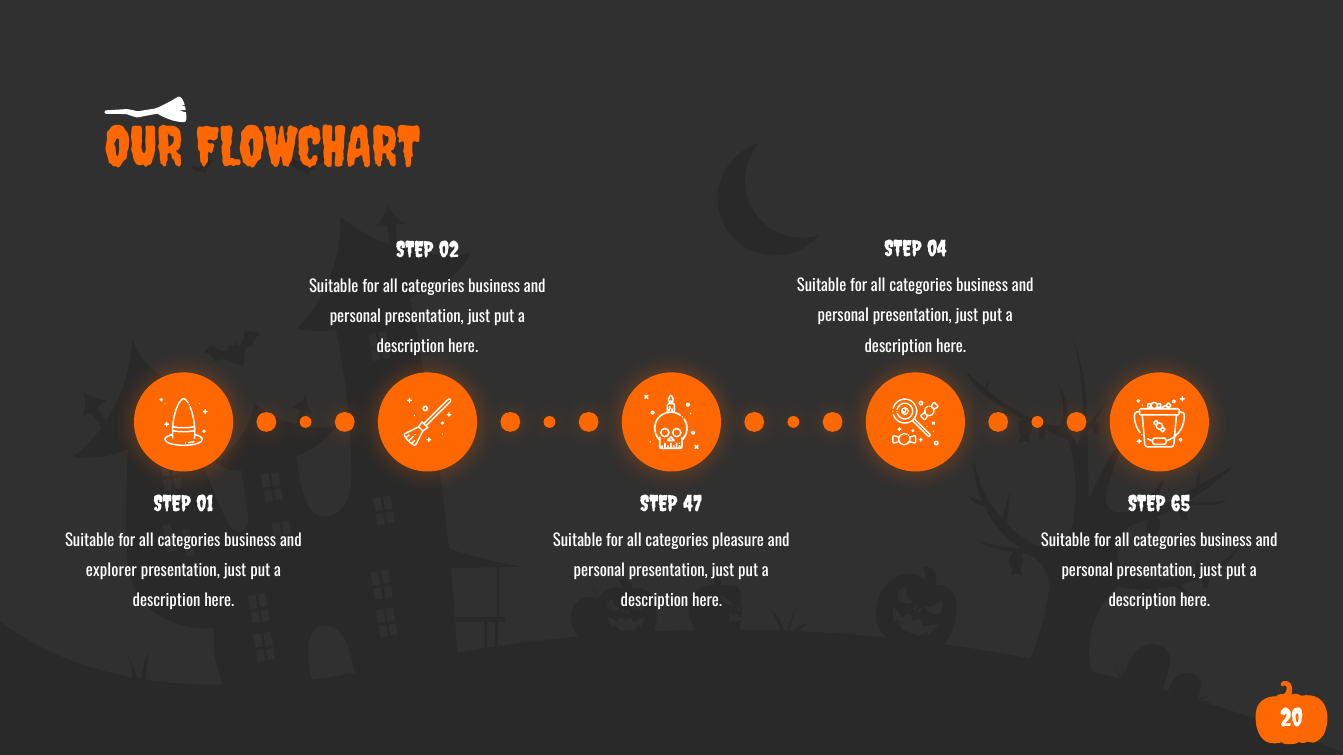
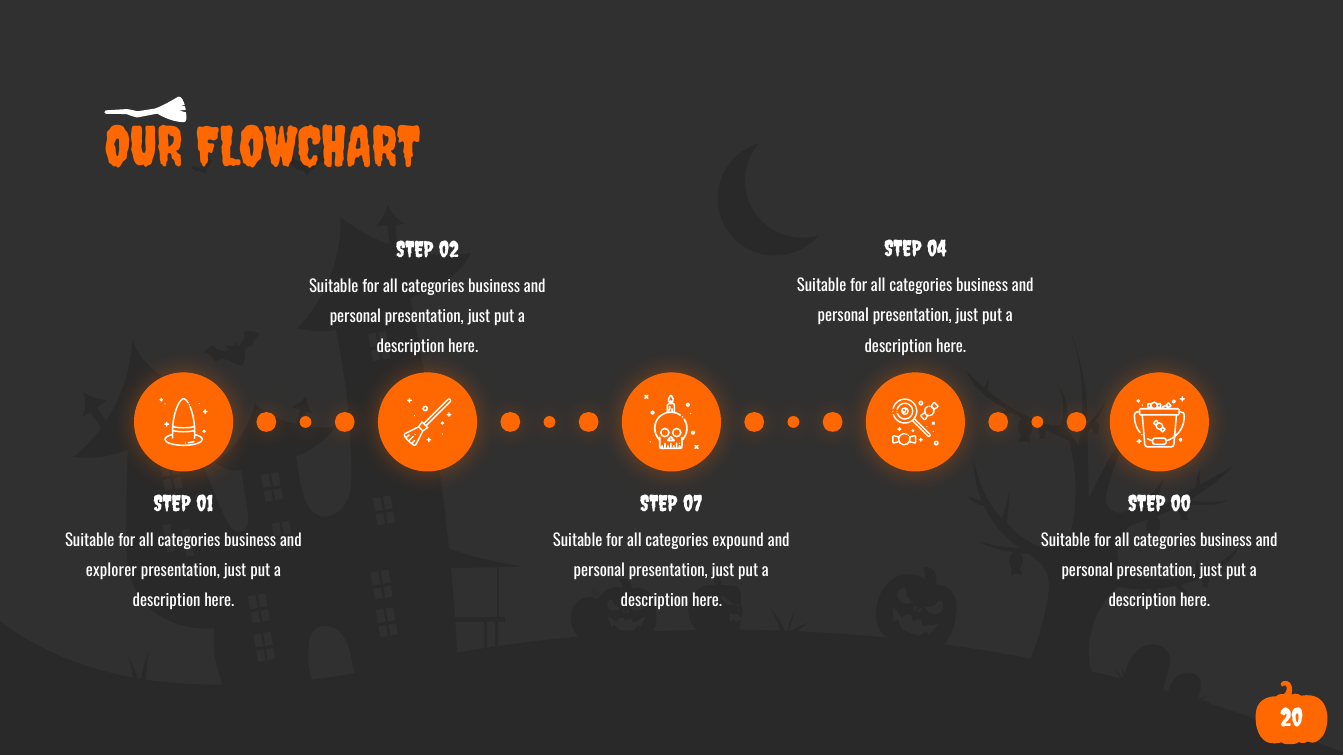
47: 47 -> 07 (693, 504)
65: 65 -> 00 (1181, 504)
pleasure: pleasure -> expound (738, 541)
